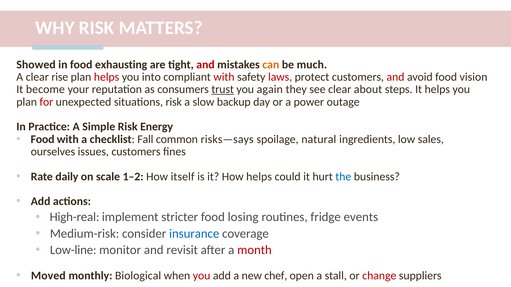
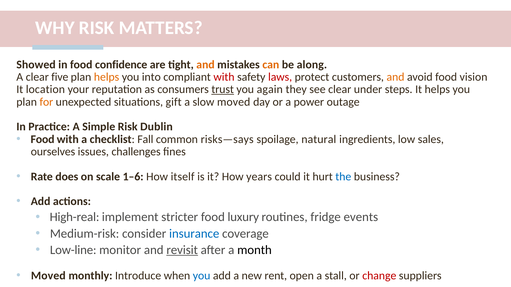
exhausting: exhausting -> confidence (121, 65)
and colour: red -> orange (205, 65)
much: much -> along (312, 65)
rise: rise -> five (60, 77)
helps colour: red -> orange (107, 77)
and colour: red -> orange (395, 77)
become: become -> location (45, 90)
about: about -> under (368, 90)
for colour: red -> orange (46, 102)
situations risk: risk -> gift (174, 102)
slow backup: backup -> moved (234, 102)
Energy: Energy -> Dublin (156, 127)
issues customers: customers -> challenges (136, 152)
daily: daily -> does (67, 177)
1–2: 1–2 -> 1–6 (133, 177)
How helps: helps -> years (259, 177)
losing: losing -> luxury (243, 217)
revisit underline: none -> present (182, 250)
month colour: red -> black (254, 250)
Biological: Biological -> Introduce (138, 276)
you colour: red -> blue (202, 276)
chef: chef -> rent (276, 276)
